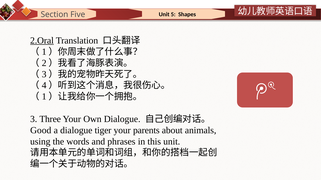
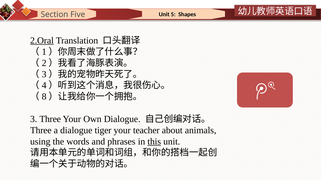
1: 1 -> 8 (44, 97)
Good: Good -> Three (41, 131)
parents: parents -> teacher (146, 131)
this underline: none -> present (154, 142)
